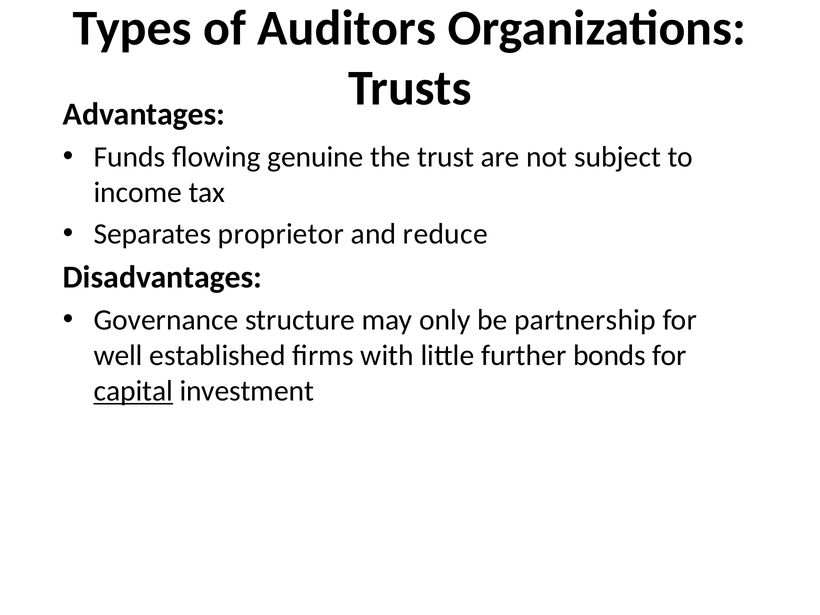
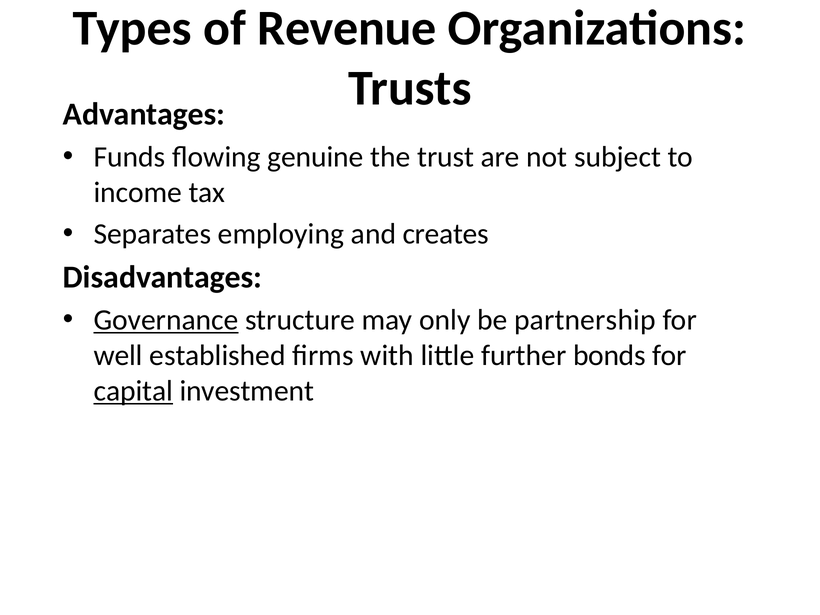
Auditors: Auditors -> Revenue (347, 28)
proprietor: proprietor -> employing (281, 234)
reduce: reduce -> creates (446, 234)
Governance underline: none -> present (166, 320)
